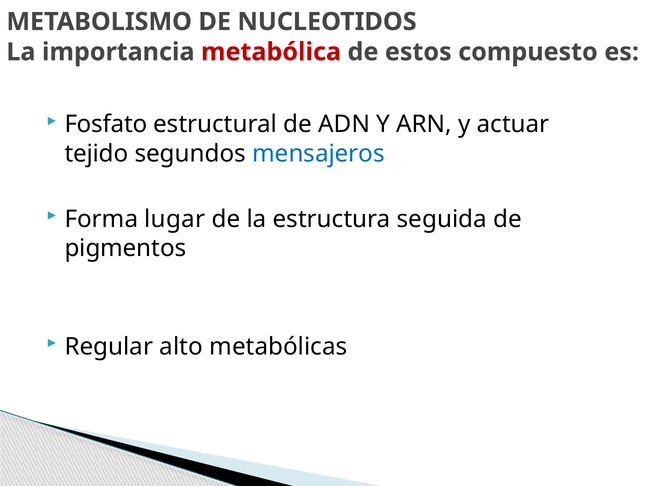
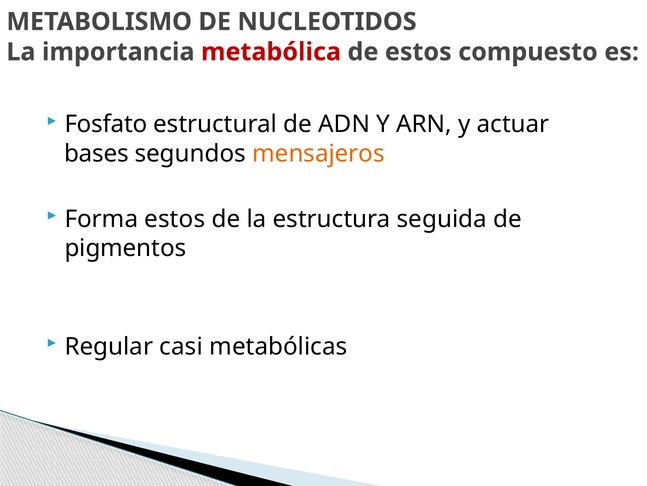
tejido: tejido -> bases (97, 153)
mensajeros colour: blue -> orange (318, 153)
Forma lugar: lugar -> estos (175, 219)
alto: alto -> casi (181, 346)
